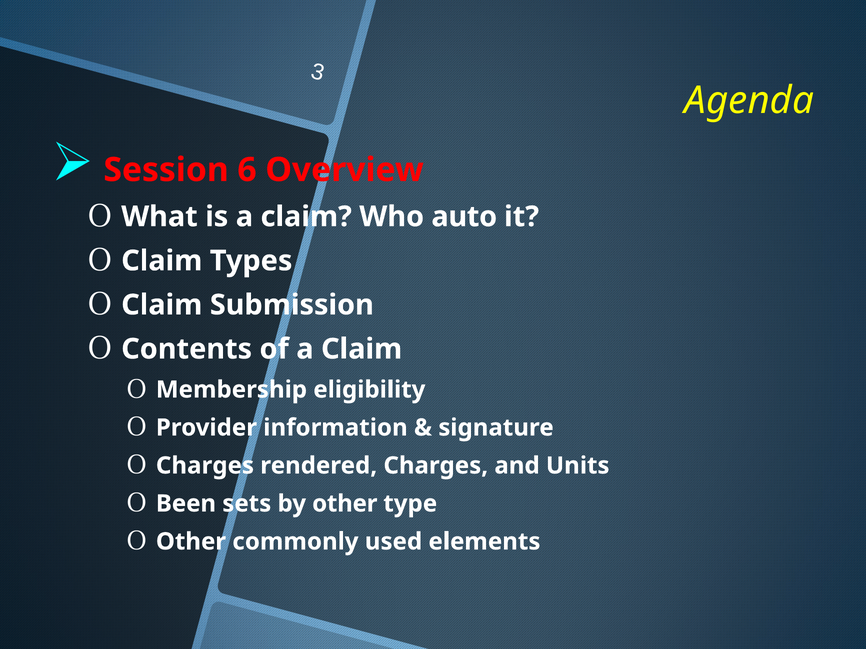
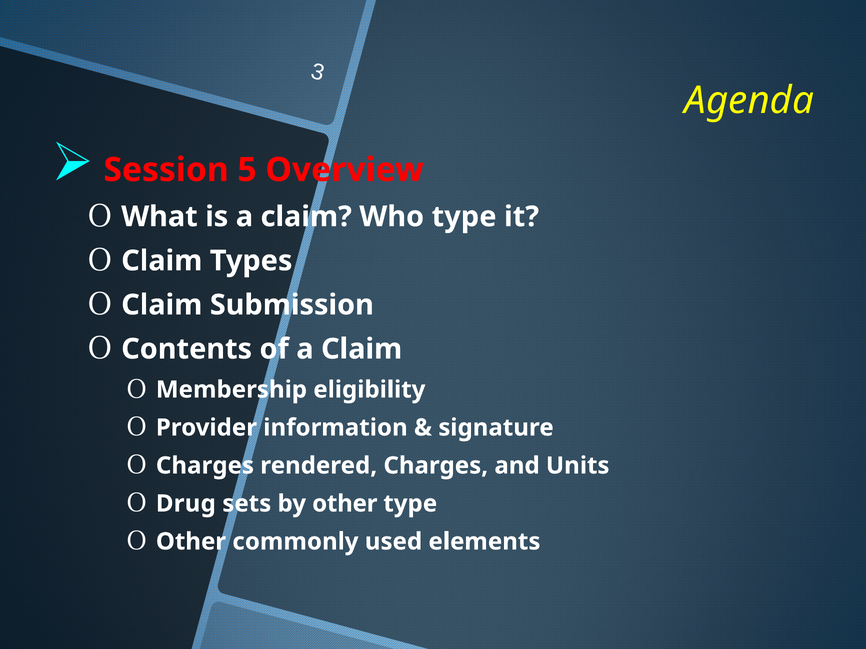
6: 6 -> 5 (247, 170)
Who auto: auto -> type (464, 217)
Been: Been -> Drug (186, 504)
